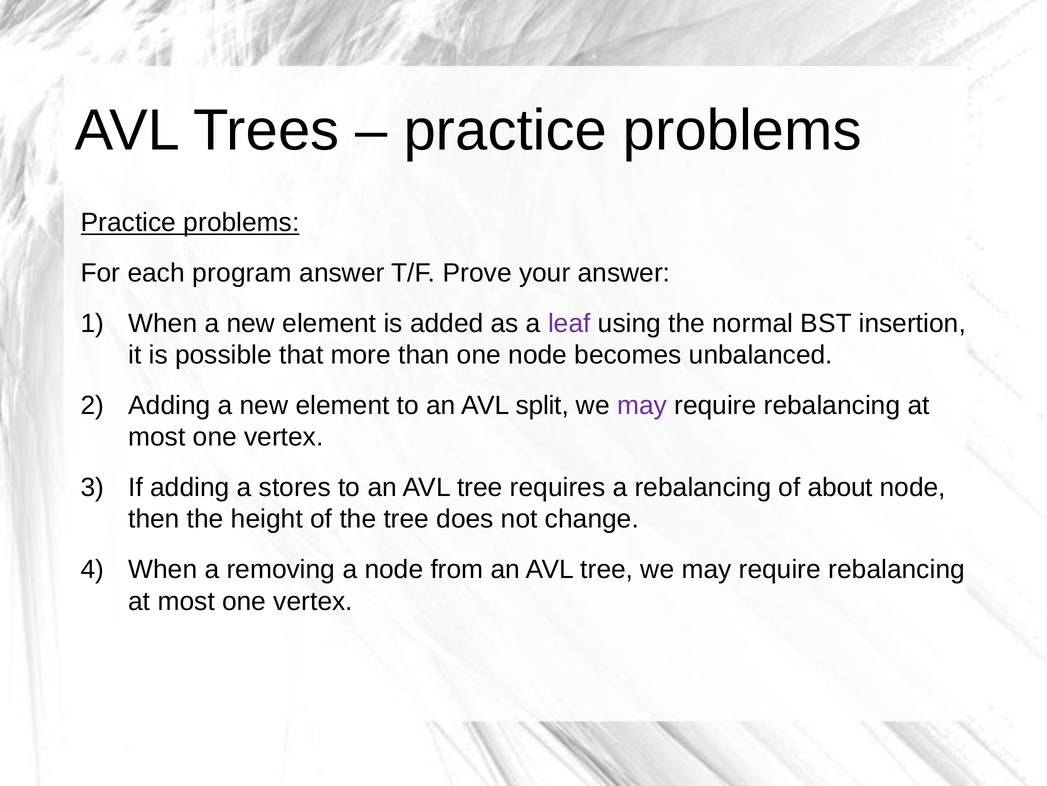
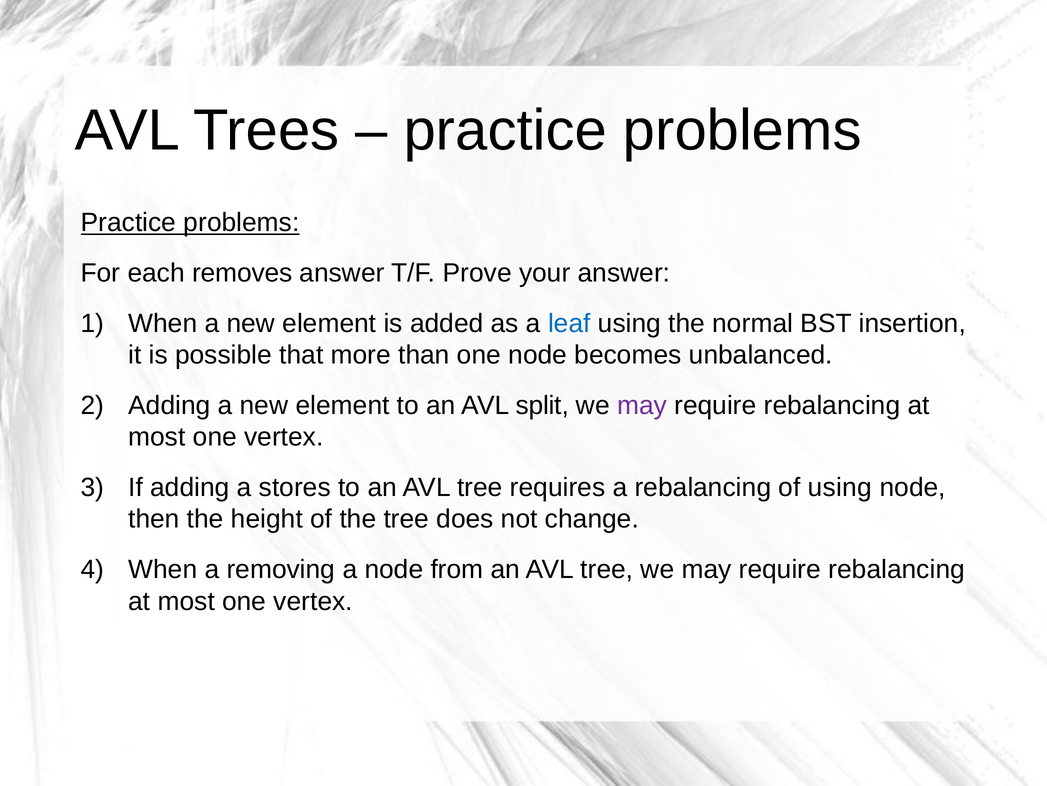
program: program -> removes (242, 273)
leaf colour: purple -> blue (569, 323)
of about: about -> using (840, 487)
